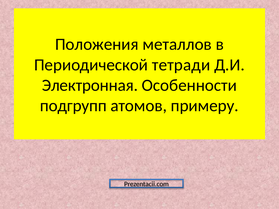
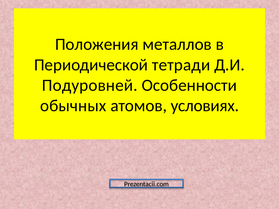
Электронная: Электронная -> Подуровней (90, 85)
подгрупп: подгрупп -> обычных (73, 106)
примеру: примеру -> условиях (205, 106)
